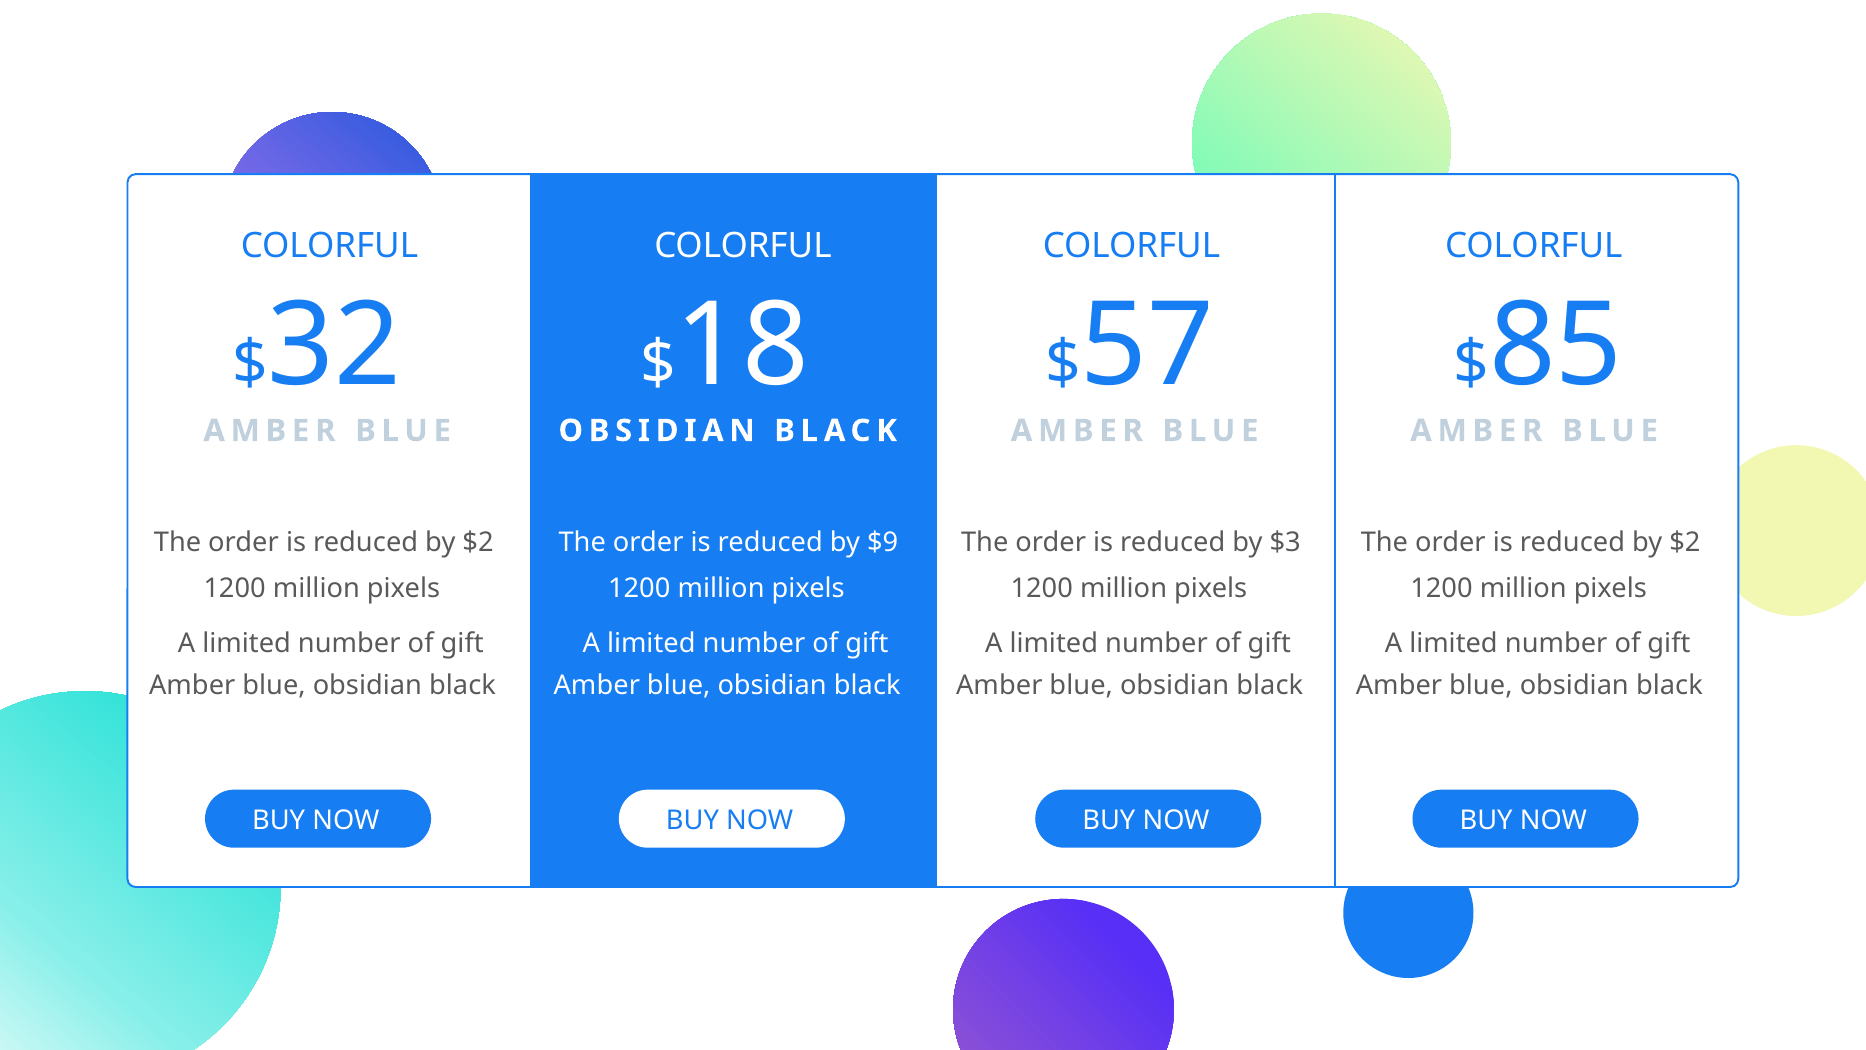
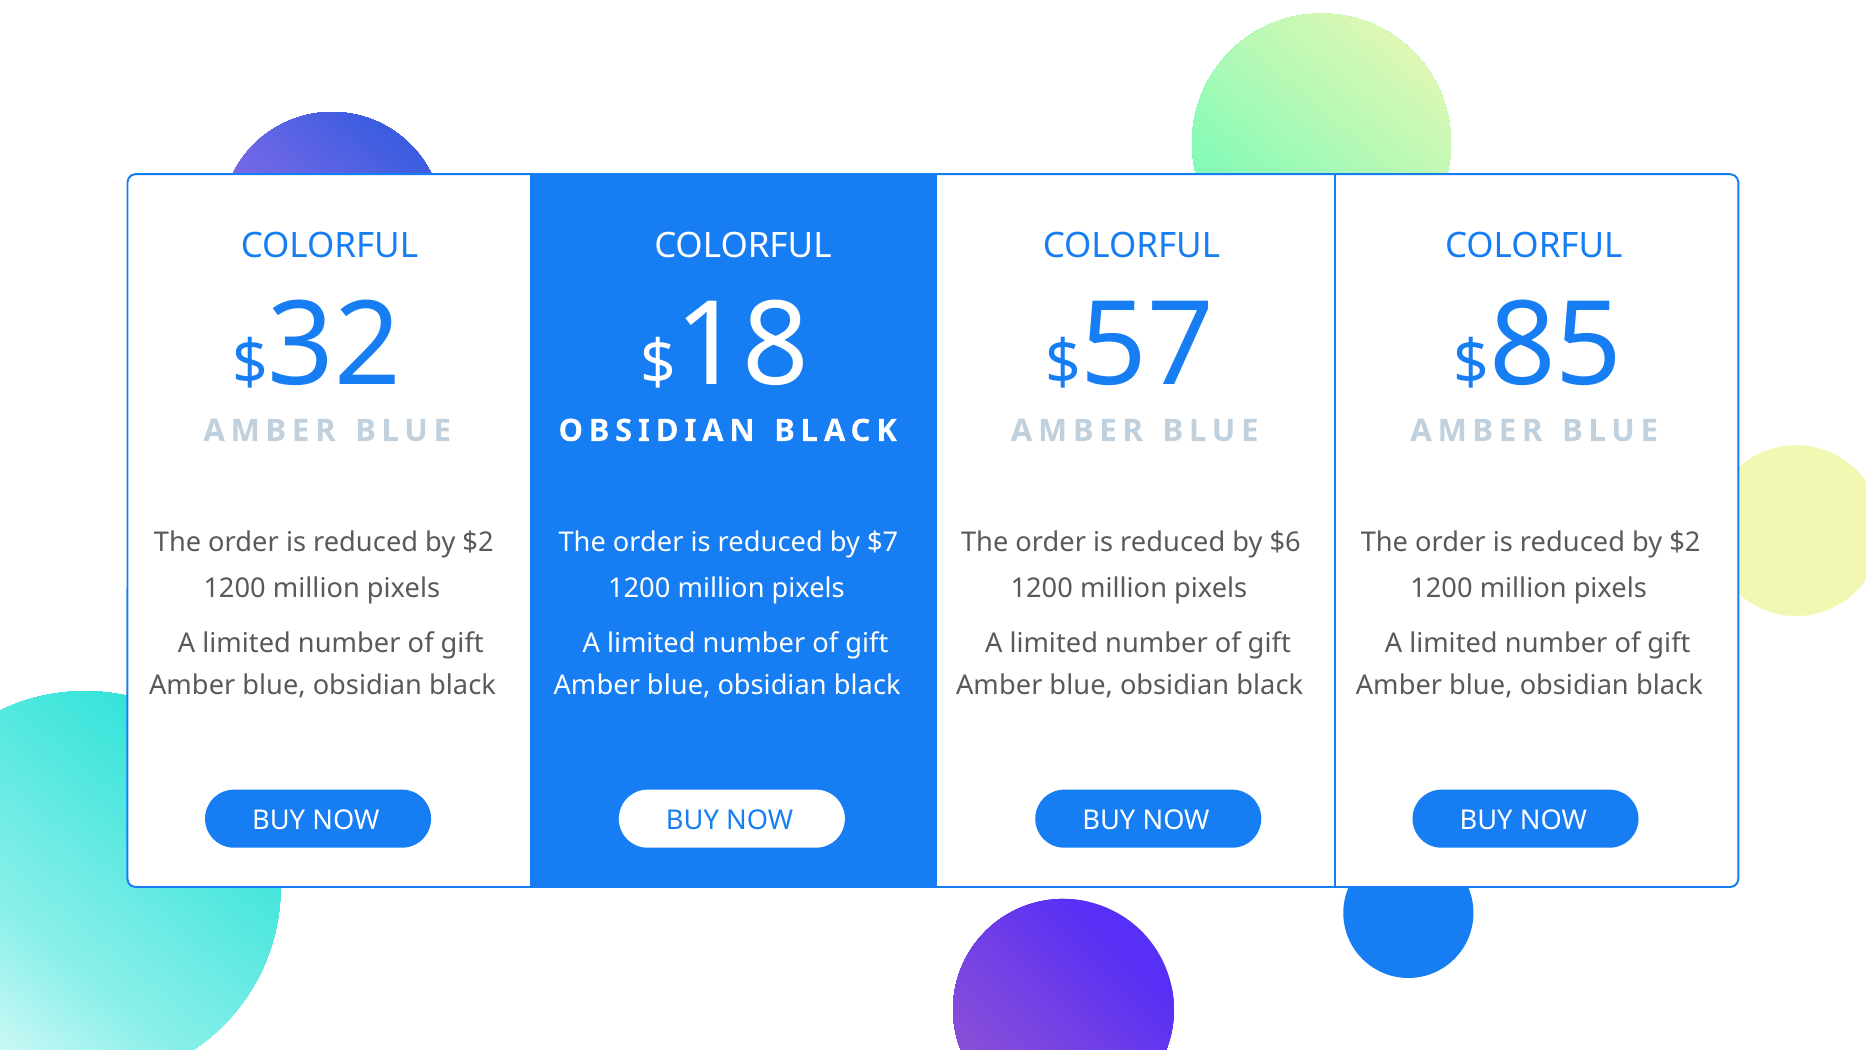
$9: $9 -> $7 (883, 542)
$3: $3 -> $6 (1285, 542)
